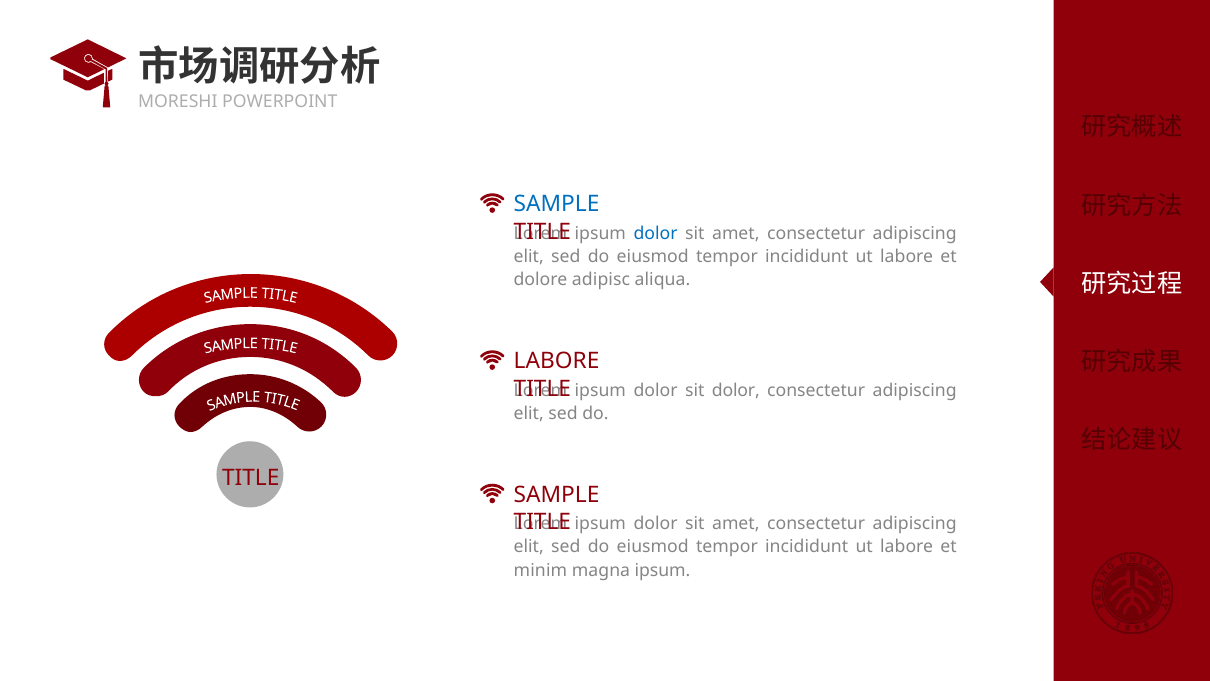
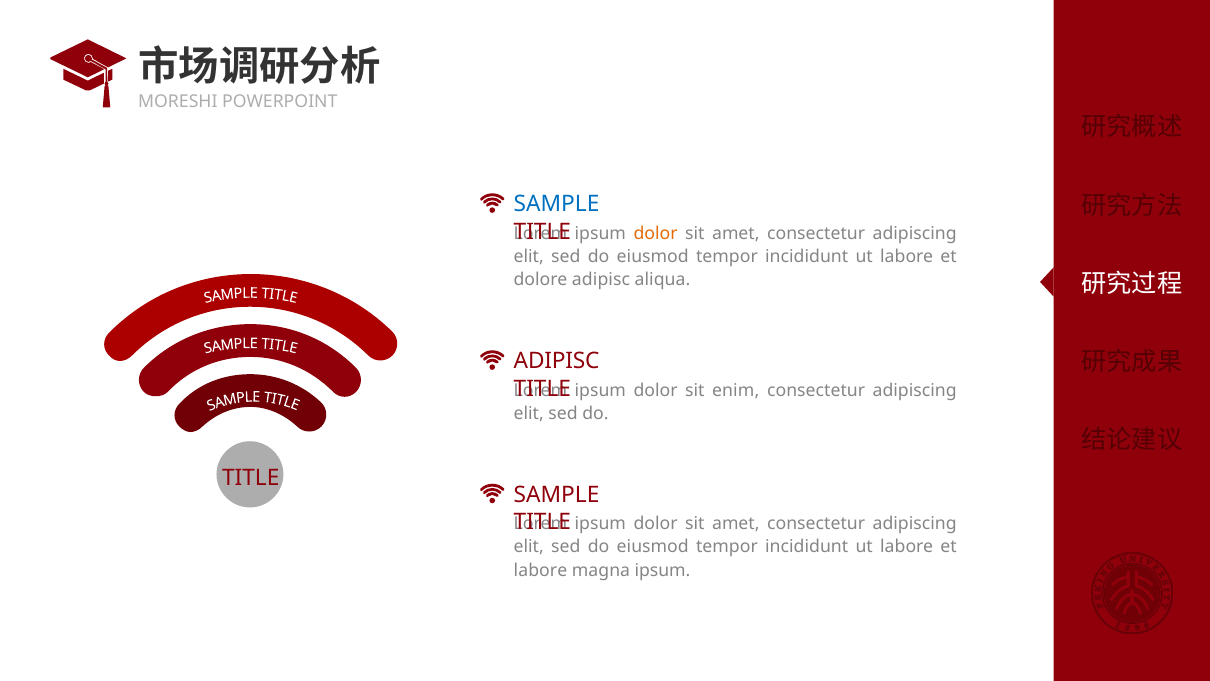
dolor colour: blue -> orange (656, 233)
LABORE: LABORE -> ADIPISC (557, 361)
sit dolor: dolor -> enim (736, 390)
minim: minim -> labore (540, 570)
